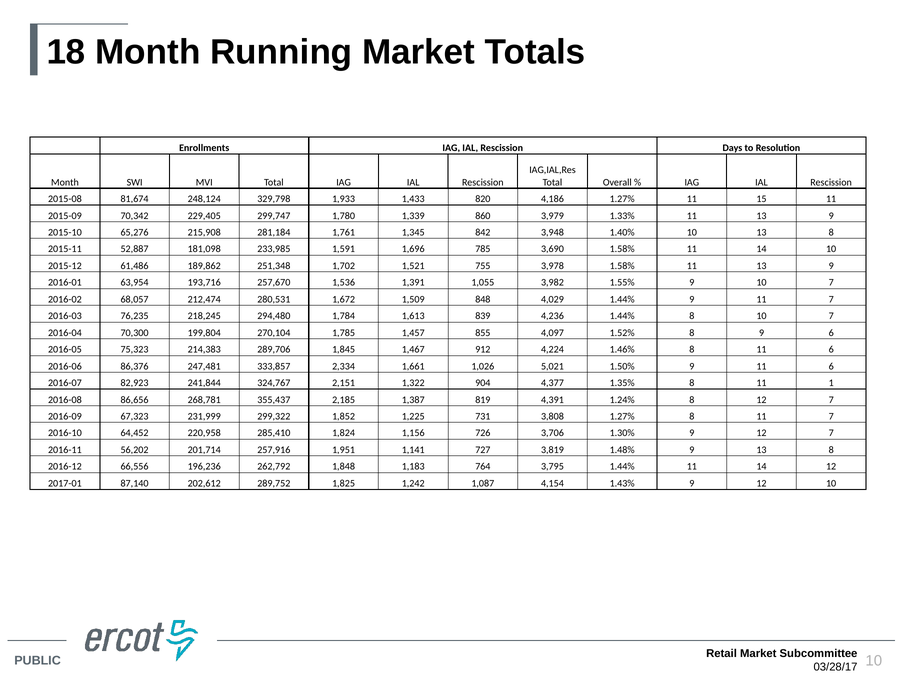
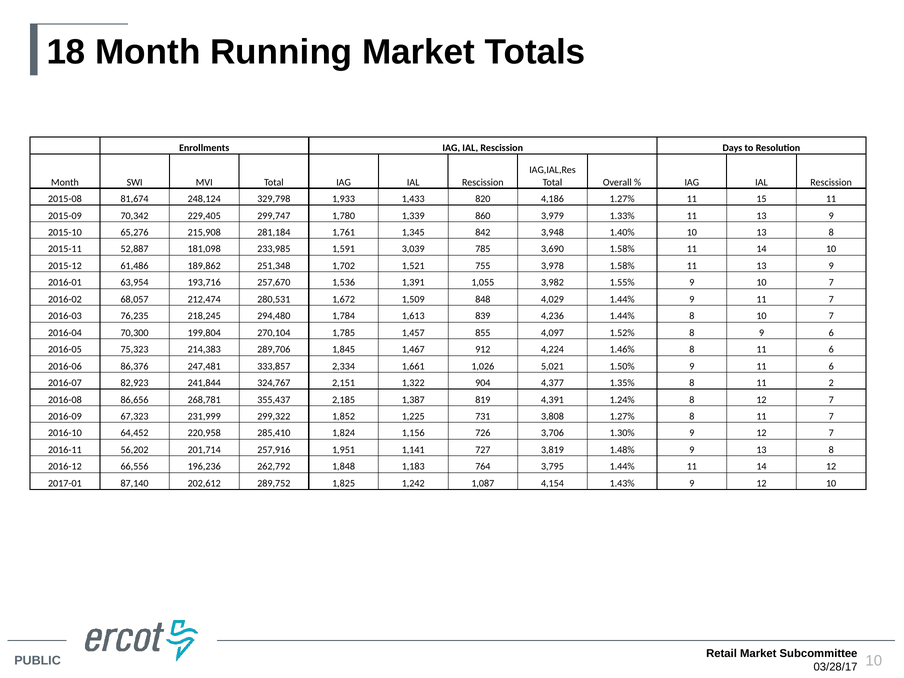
1,696: 1,696 -> 3,039 (413, 249)
1: 1 -> 2 (831, 383)
